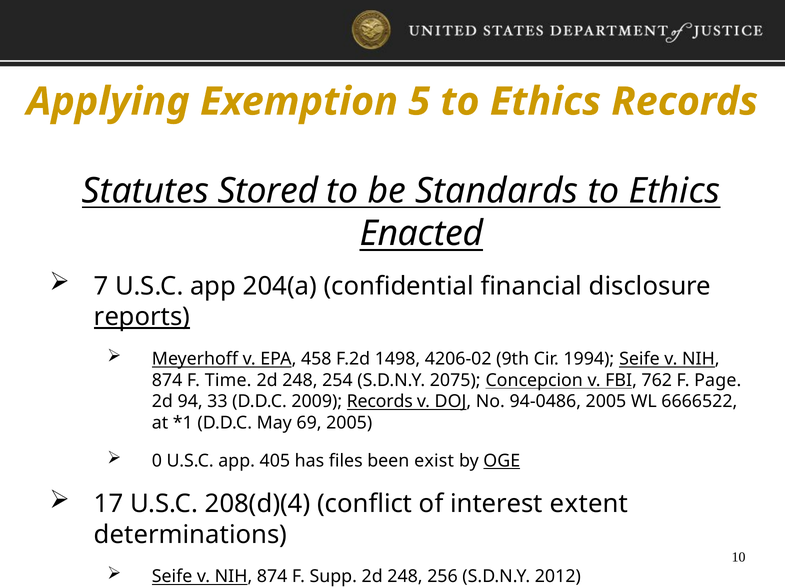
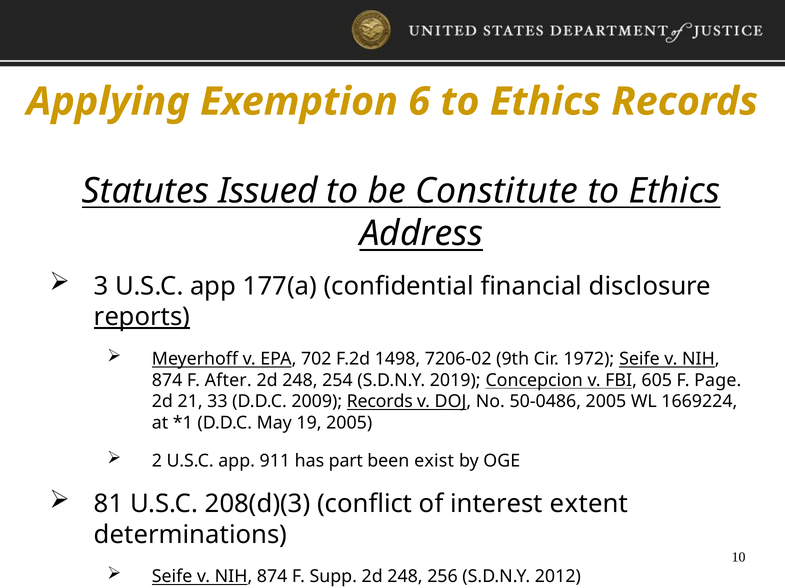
5: 5 -> 6 (419, 102)
Stored: Stored -> Issued (268, 191)
Standards: Standards -> Constitute (497, 191)
Enacted: Enacted -> Address (421, 234)
7: 7 -> 3 (101, 286)
204(a: 204(a -> 177(a (280, 286)
458: 458 -> 702 (316, 359)
4206-02: 4206-02 -> 7206-02 (458, 359)
1994: 1994 -> 1972 (589, 359)
Time: Time -> After (228, 381)
2075: 2075 -> 2019 (455, 381)
762: 762 -> 605 (657, 381)
94: 94 -> 21 (190, 402)
94-0486: 94-0486 -> 50-0486 (545, 402)
6666522: 6666522 -> 1669224 (699, 402)
69: 69 -> 19 (309, 423)
0: 0 -> 2 (157, 461)
405: 405 -> 911 (275, 461)
files: files -> part (346, 461)
OGE underline: present -> none (502, 461)
17: 17 -> 81 (109, 504)
208(d)(4: 208(d)(4 -> 208(d)(3 (258, 504)
